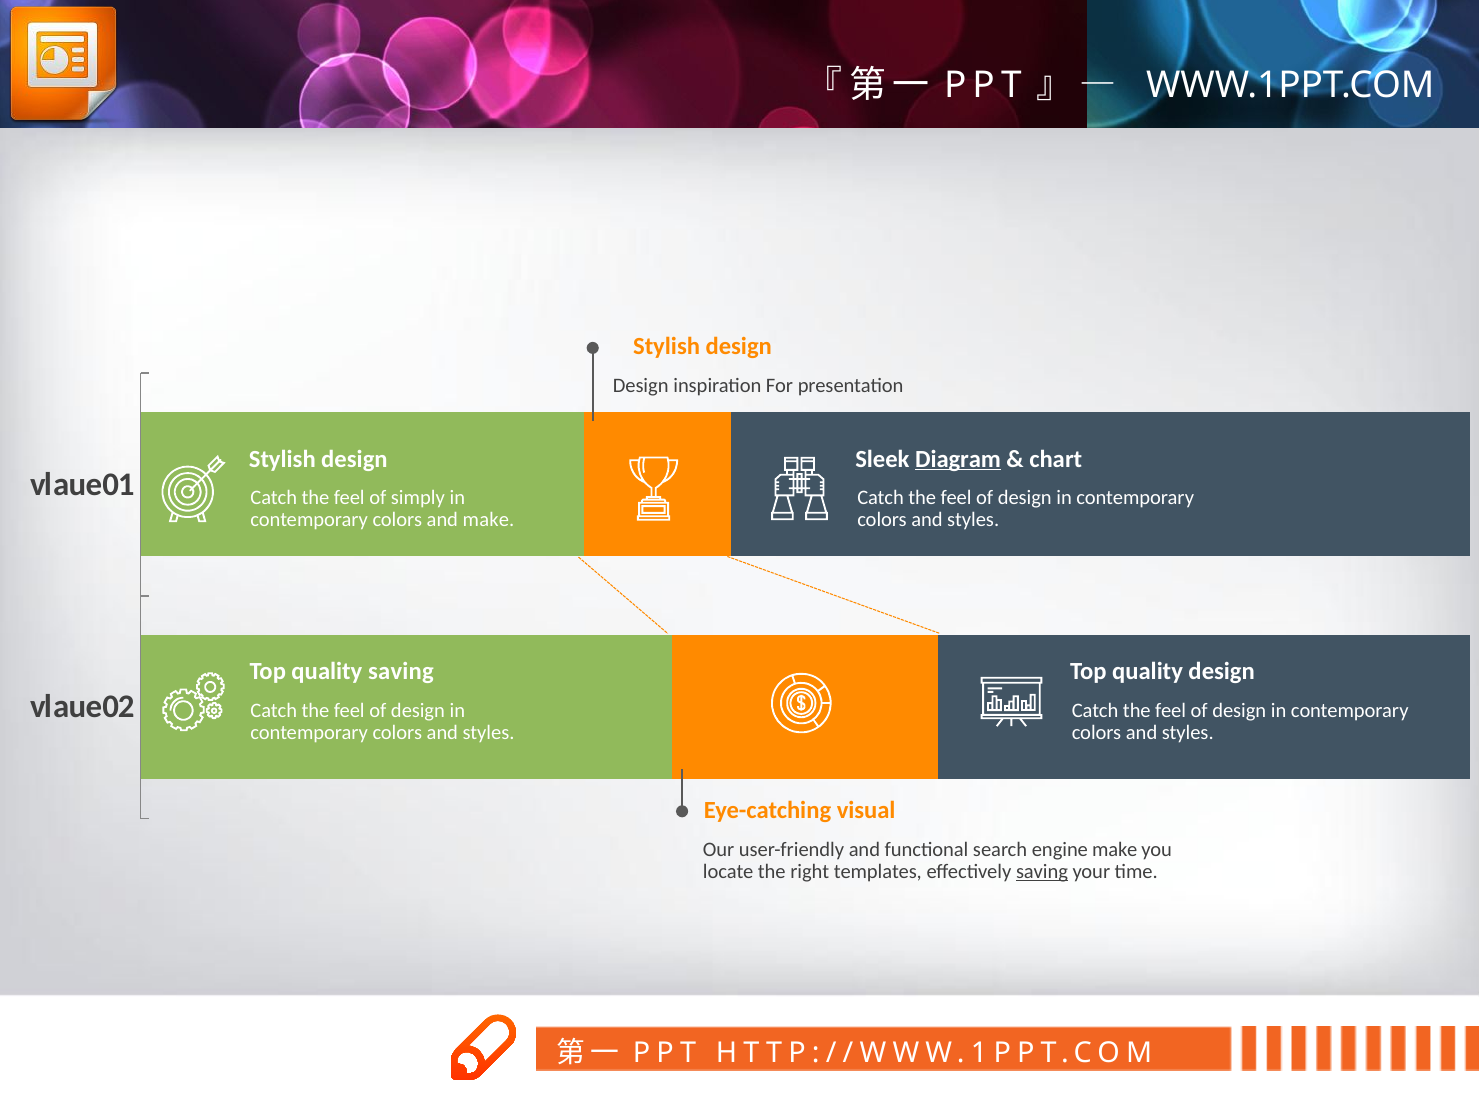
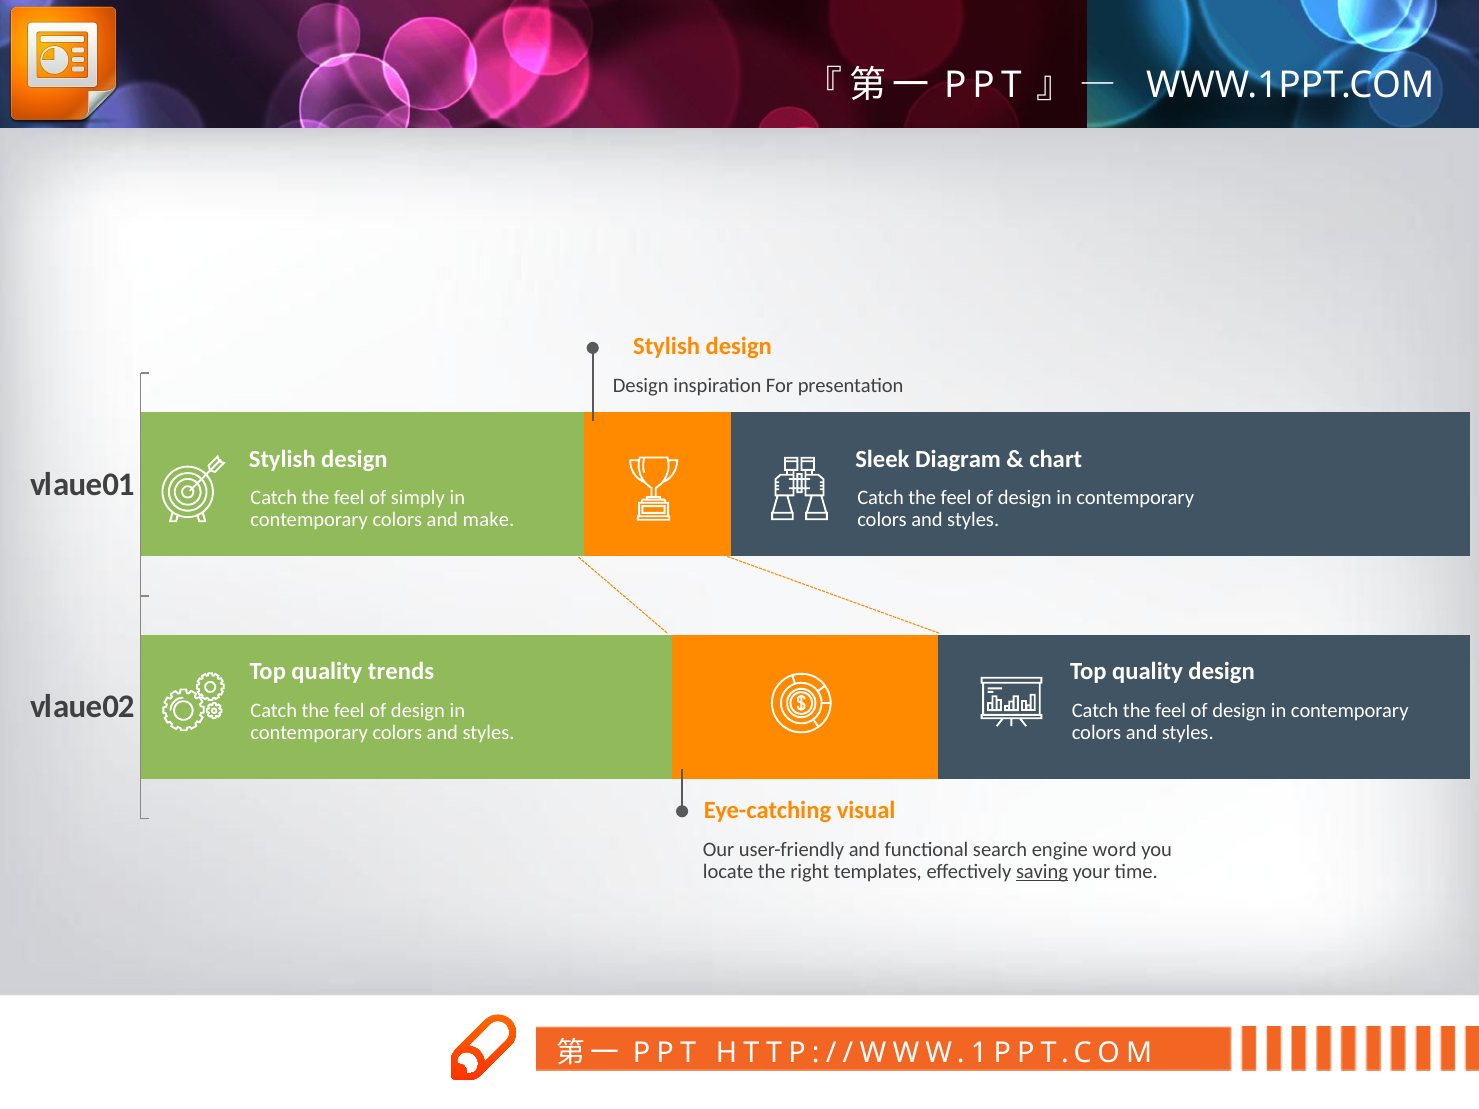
Diagram underline: present -> none (958, 459)
quality saving: saving -> trends (401, 672)
engine make: make -> word (1115, 850)
